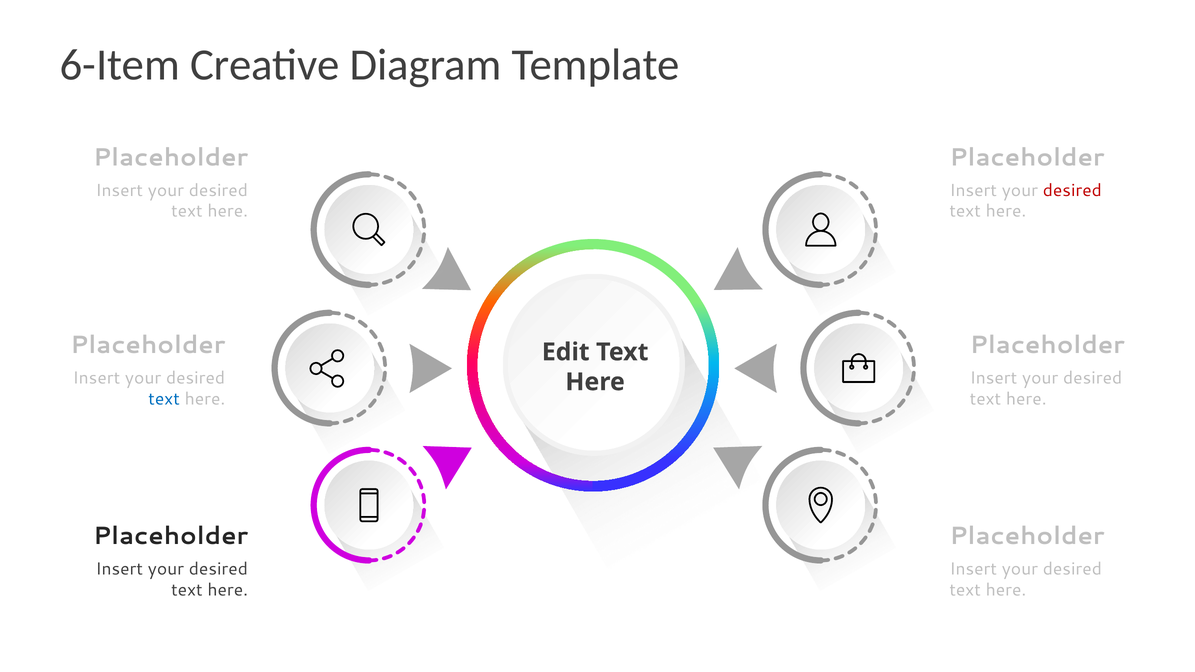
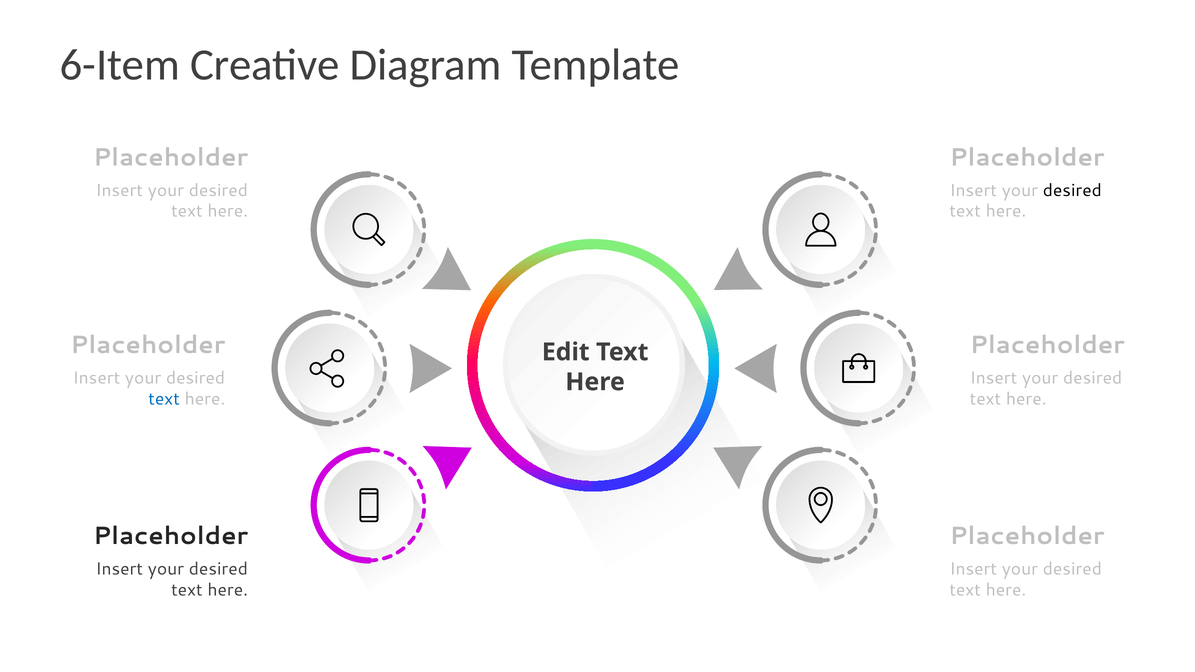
desired colour: red -> black (1072, 190)
